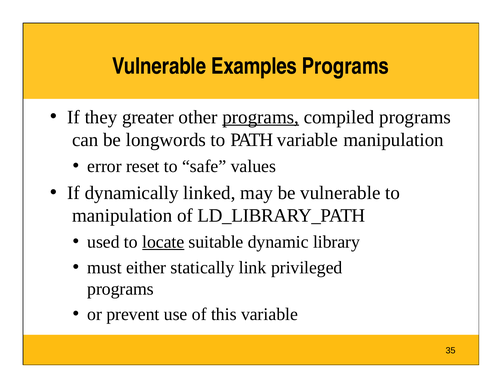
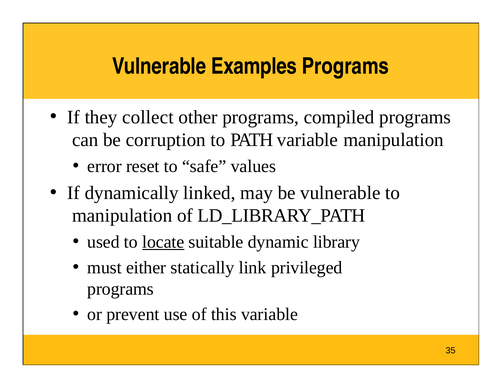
greater: greater -> collect (148, 117)
programs underline: present -> none (261, 117)
longwords: longwords -> corruption (166, 140)
